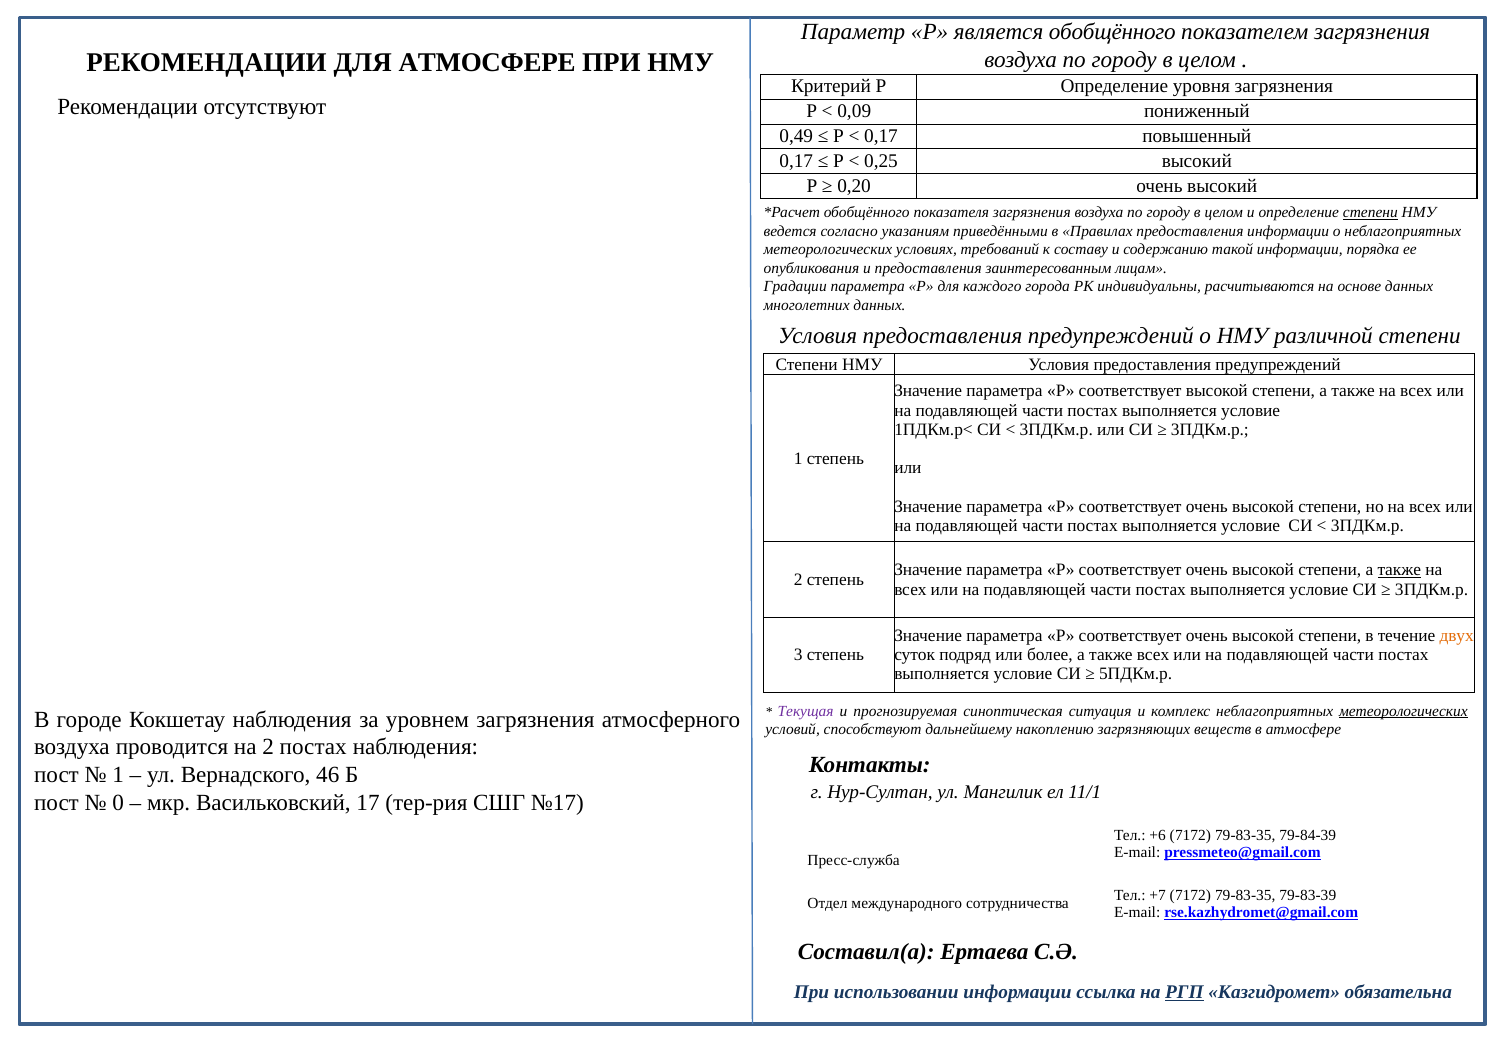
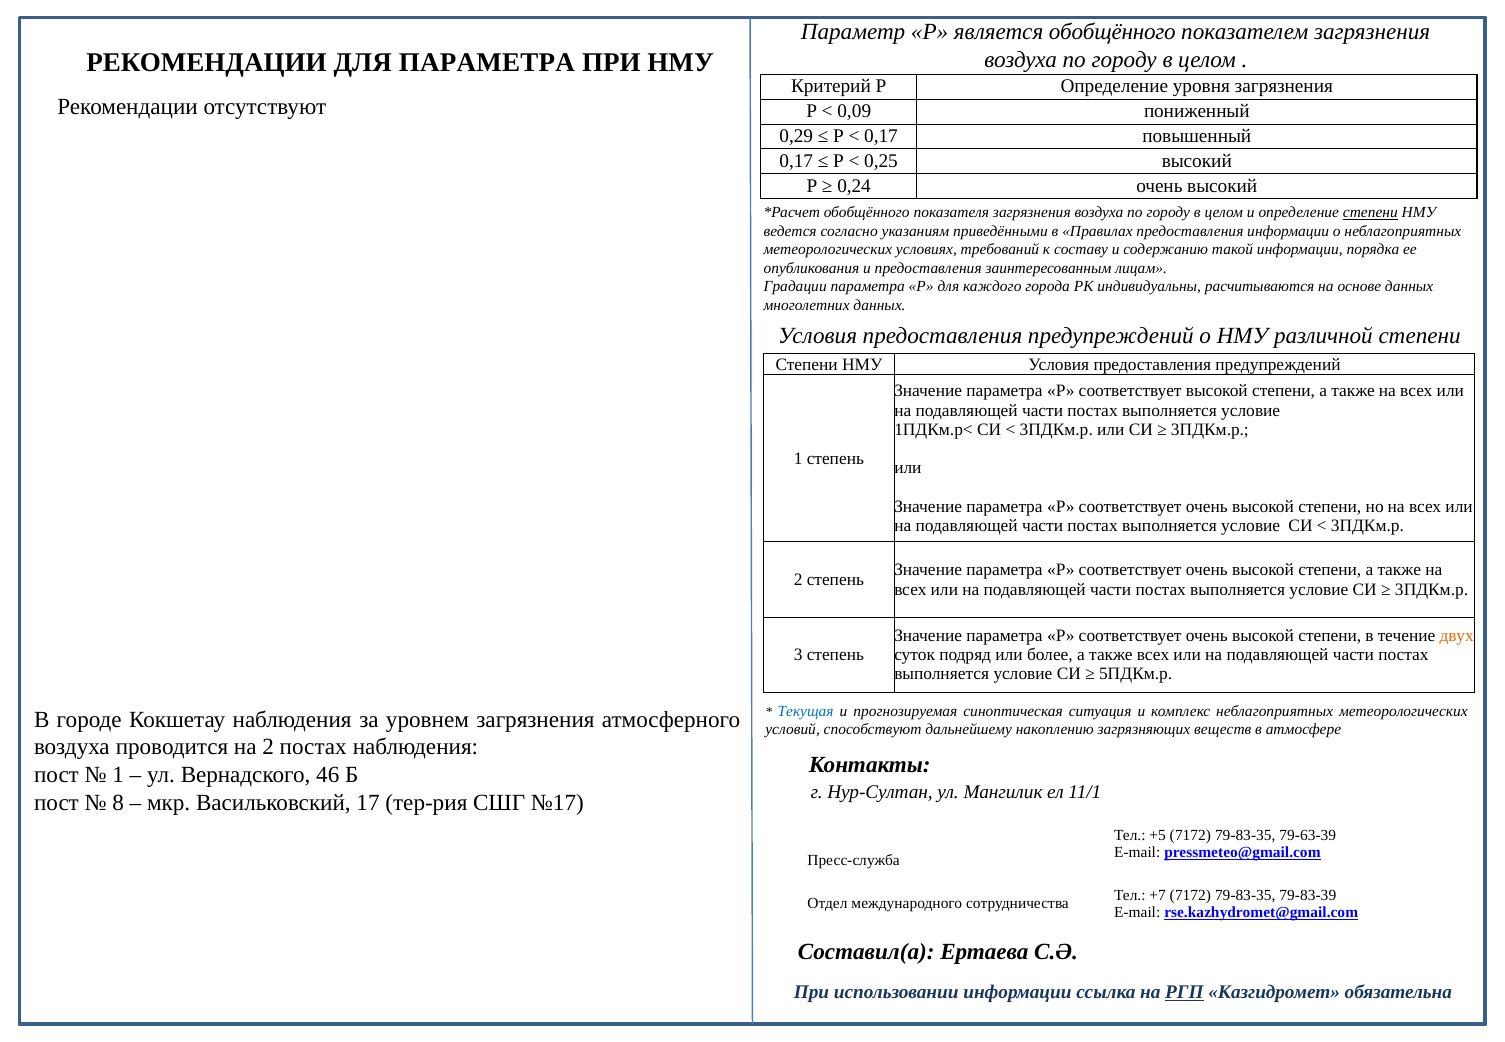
ДЛЯ АТМОСФЕРЕ: АТМОСФЕРЕ -> ПАРАМЕТРА (487, 62)
0,49: 0,49 -> 0,29 (796, 136)
0,20: 0,20 -> 0,24 (854, 186)
также underline: present -> none (1399, 570)
Текущая colour: purple -> blue (806, 711)
метеорологических underline: present -> none (1403, 711)
0: 0 -> 8 (118, 803)
+6: +6 -> +5 (1158, 835)
79-84-39: 79-84-39 -> 79-63-39 (1308, 835)
